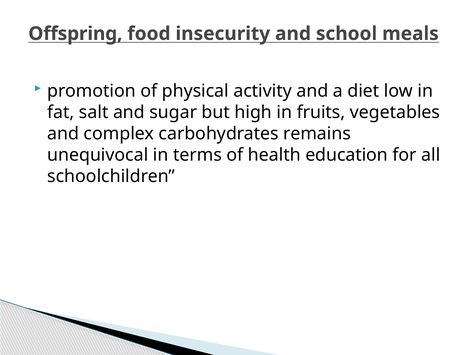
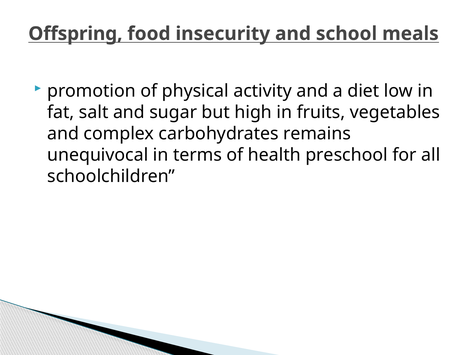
education: education -> preschool (347, 155)
